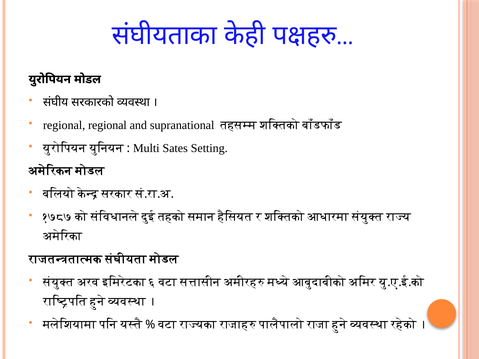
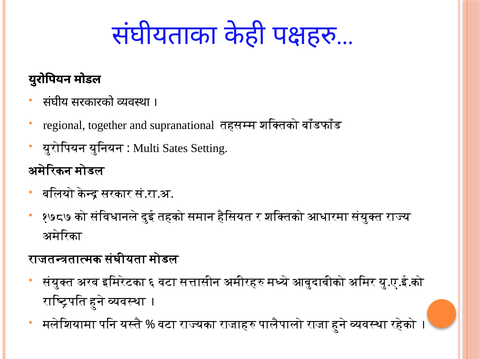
regional regional: regional -> together (107, 125)
